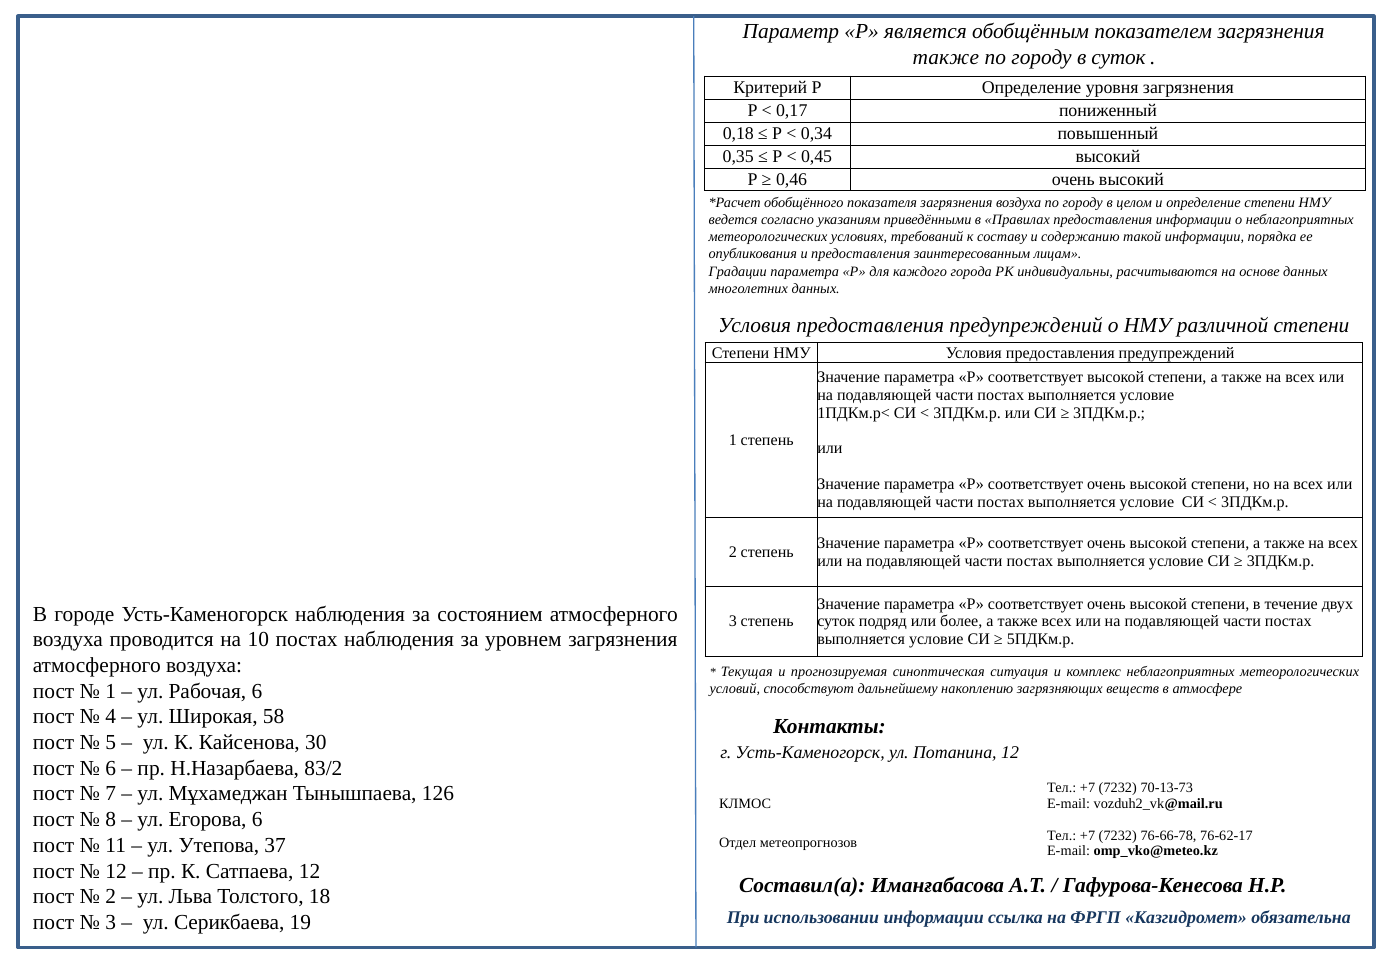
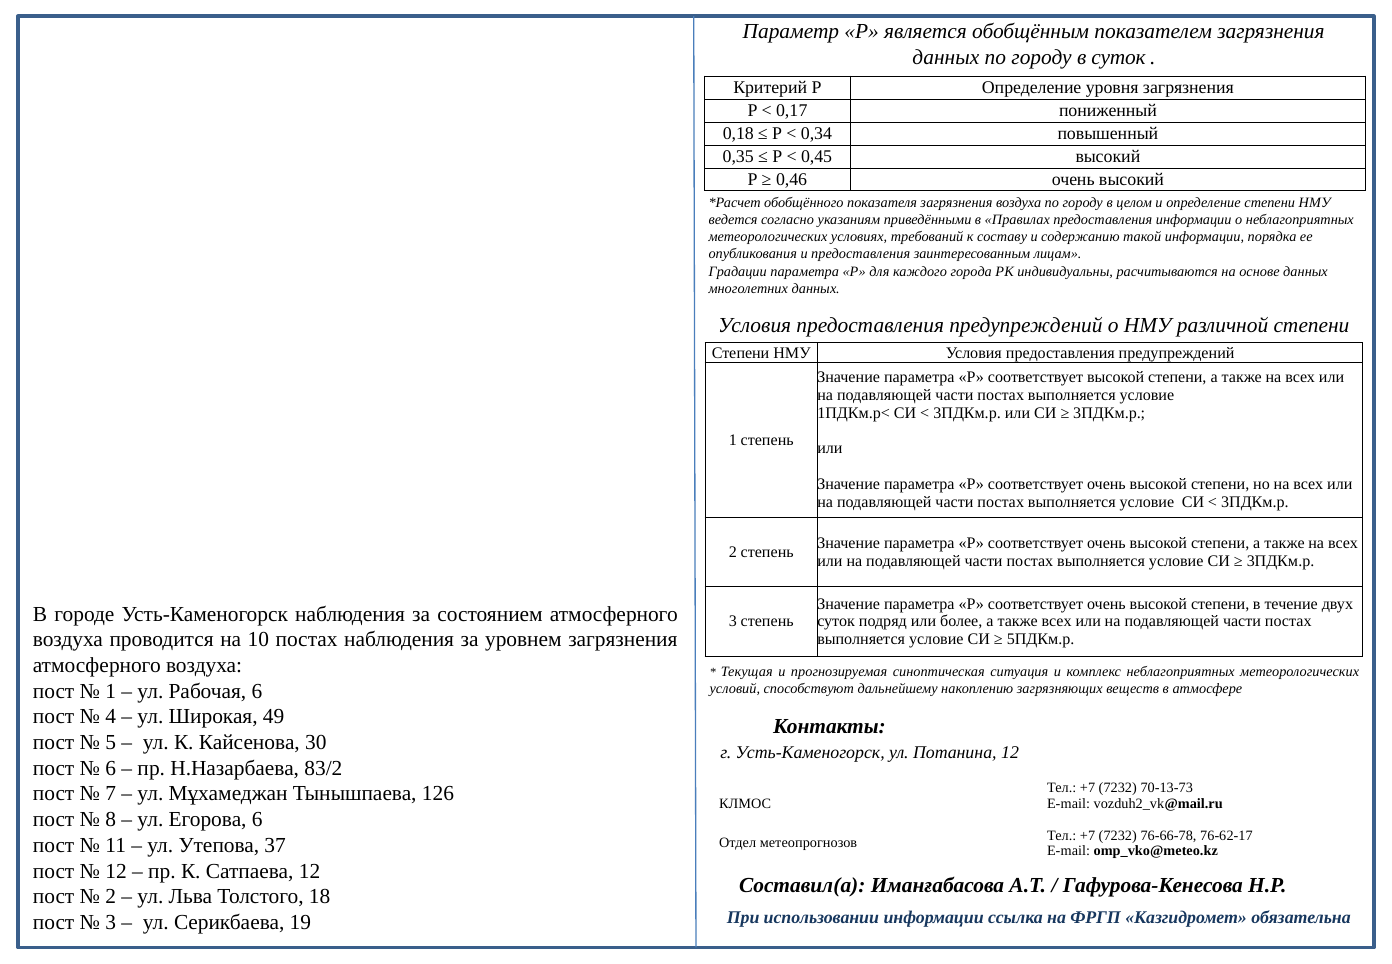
также: также -> данных (946, 58)
58: 58 -> 49 (274, 717)
